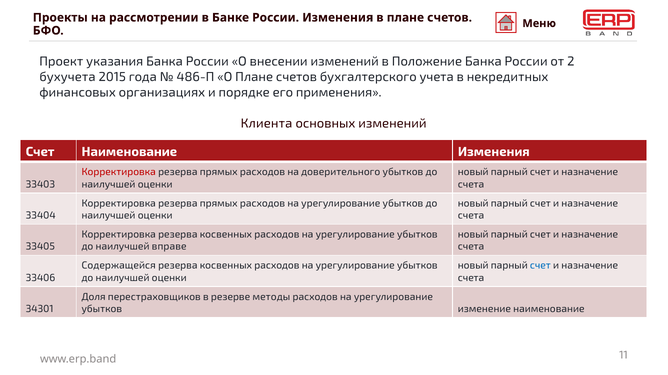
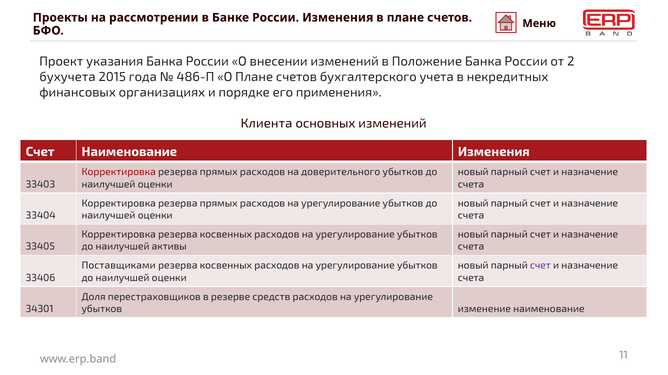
вправе: вправе -> активы (169, 247)
Содержащейся: Содержащейся -> Поставщиками (119, 266)
счет colour: blue -> purple (540, 266)
методы: методы -> средств (271, 297)
